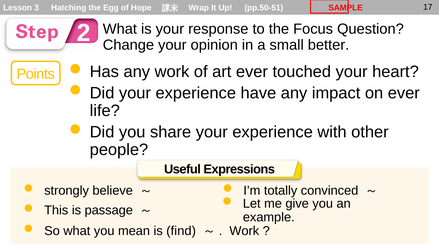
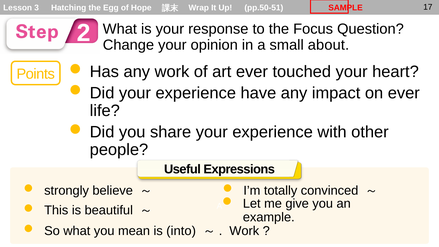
better: better -> about (328, 45)
passage: passage -> beautiful (109, 210)
find: find -> into (181, 231)
